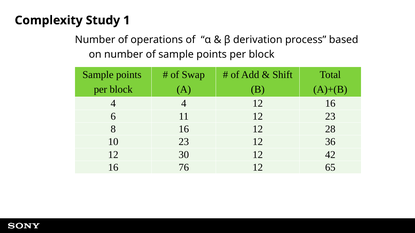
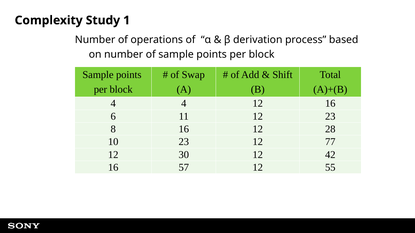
36: 36 -> 77 (330, 142)
76: 76 -> 57 (184, 168)
65: 65 -> 55 (330, 168)
